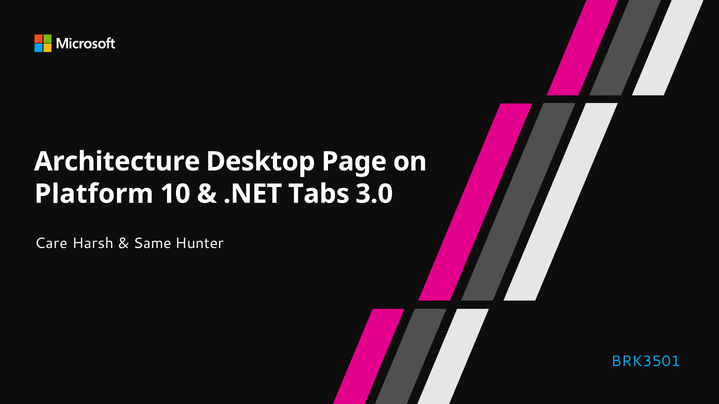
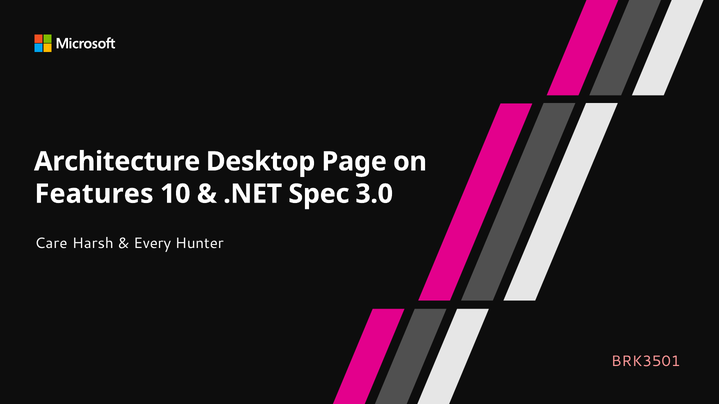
Platform: Platform -> Features (94, 194)
Tabs: Tabs -> Spec (319, 194)
Same: Same -> Every (152, 244)
BRK3501 colour: light blue -> pink (646, 362)
